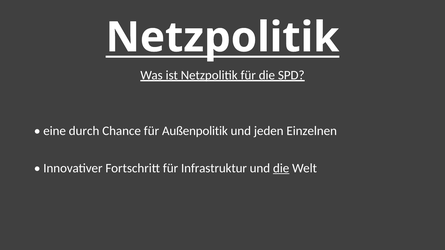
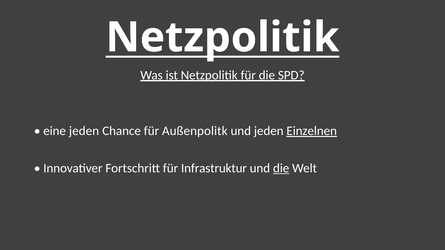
eine durch: durch -> jeden (84, 131)
Außenpolitik: Außenpolitik -> Außenpolitk (195, 131)
Einzelnen underline: none -> present (312, 131)
